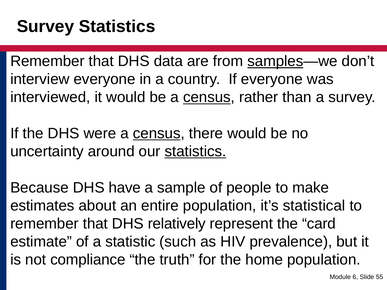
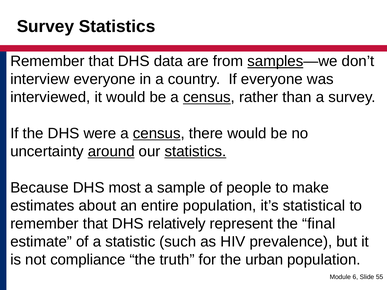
around underline: none -> present (111, 152)
have: have -> most (125, 188)
card: card -> final (319, 224)
home: home -> urban (264, 260)
